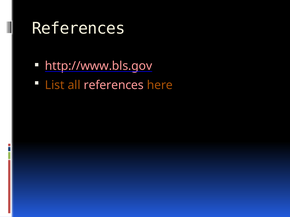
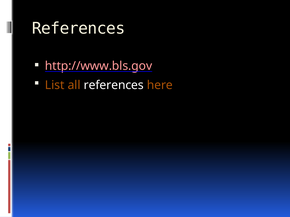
references colour: pink -> white (114, 85)
